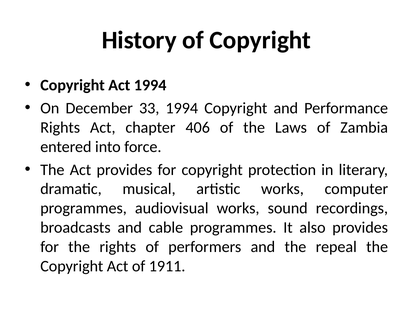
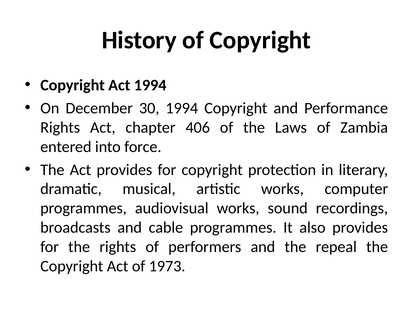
33: 33 -> 30 (149, 108)
1911: 1911 -> 1973 (167, 266)
